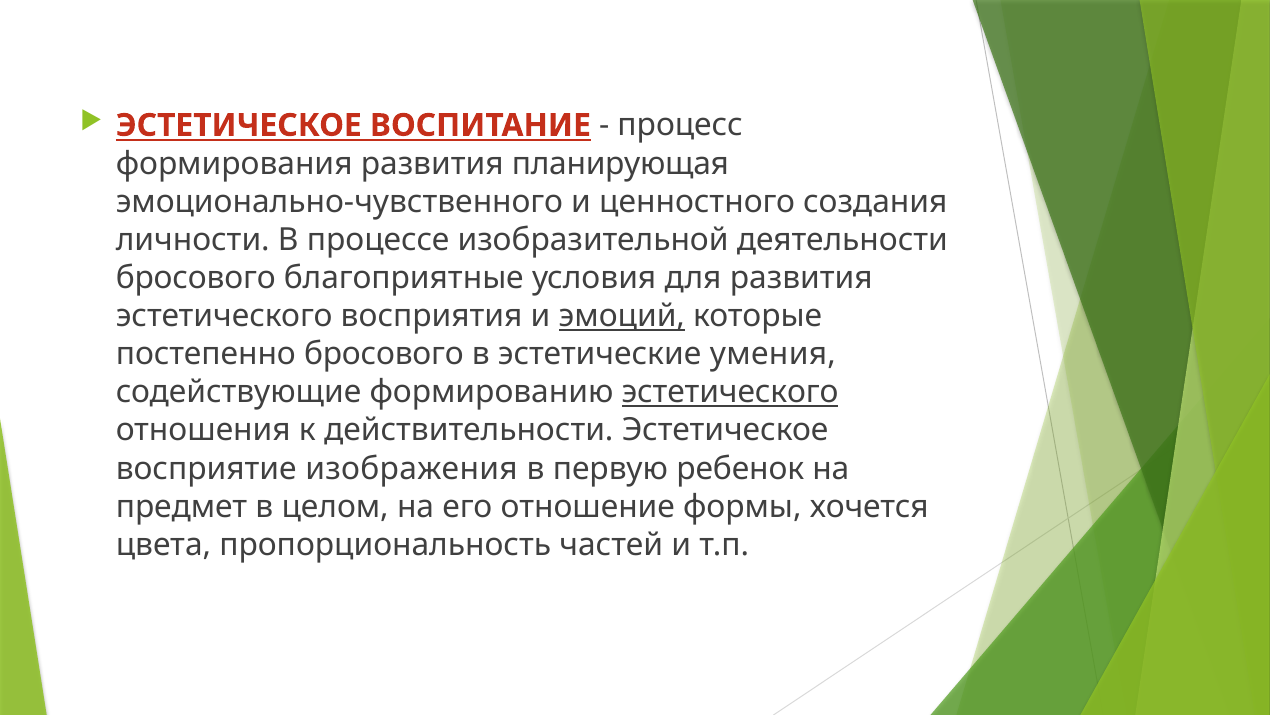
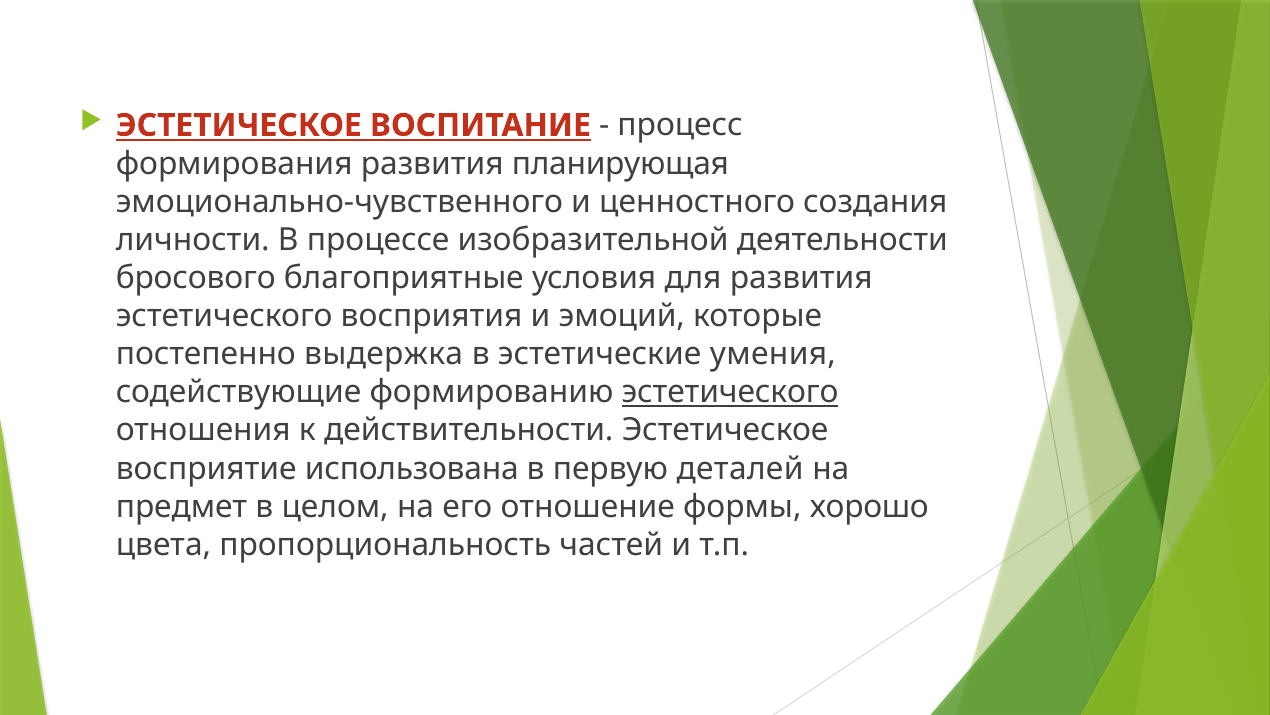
эмоций underline: present -> none (622, 316)
постепенно бросового: бросового -> выдержка (384, 354)
изображения: изображения -> использована (412, 468)
ребенок: ребенок -> деталей (740, 468)
хочется: хочется -> хорошо (869, 506)
